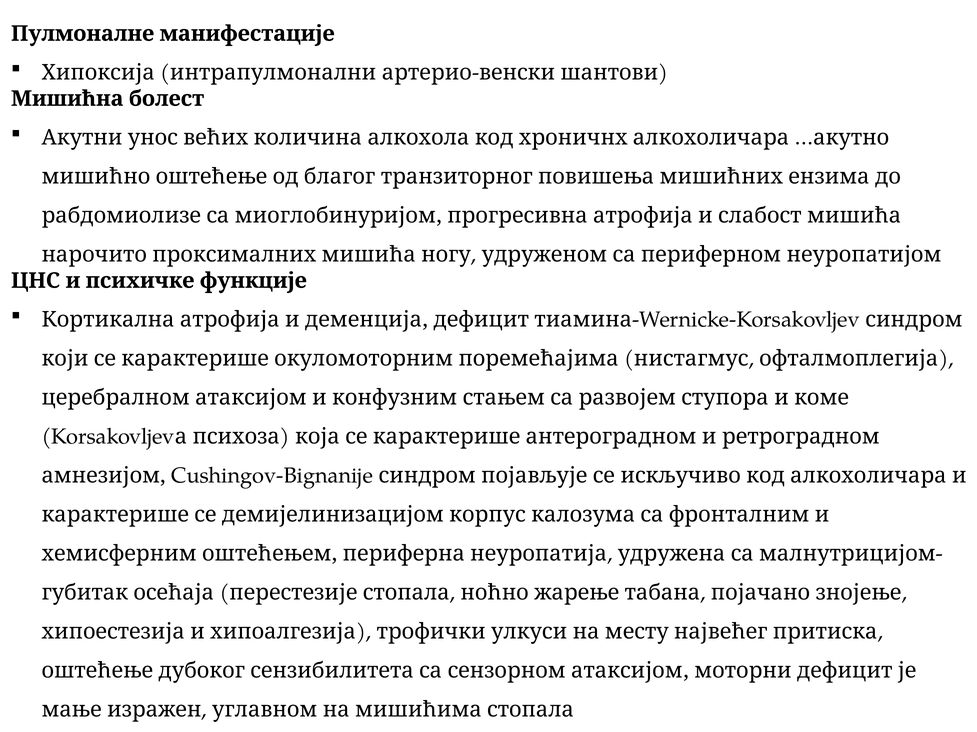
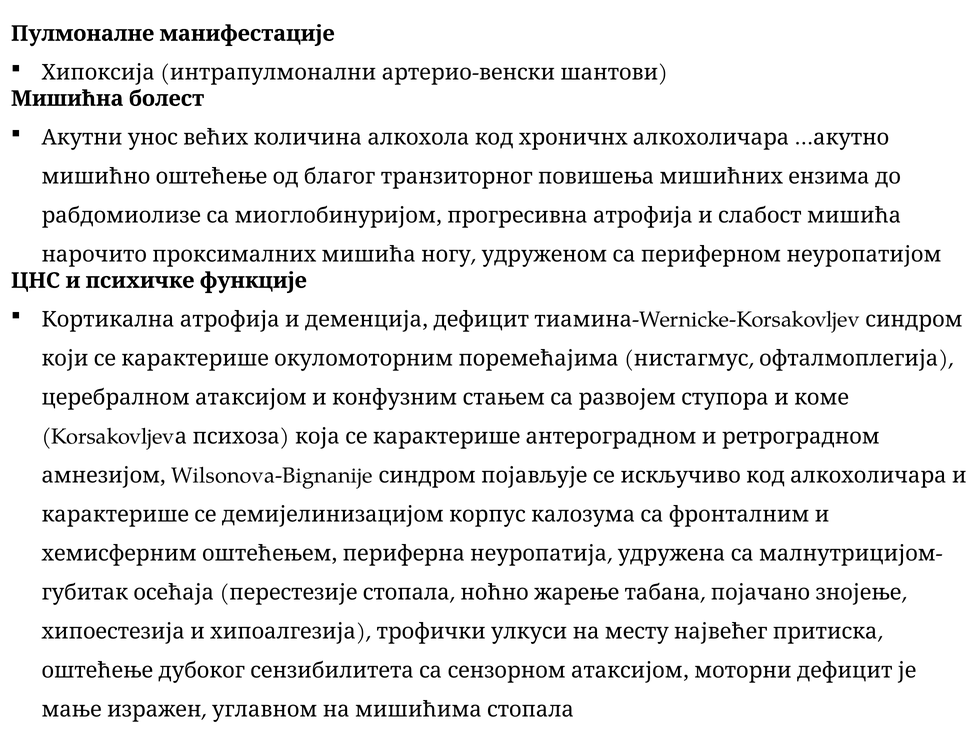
Cushingov-Bignanije: Cushingov-Bignanije -> Wilsonova-Bignanije (272, 476)
